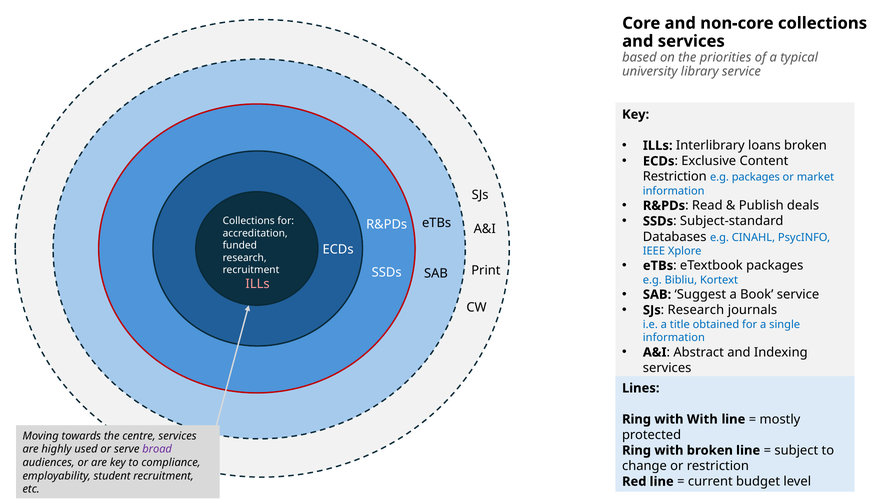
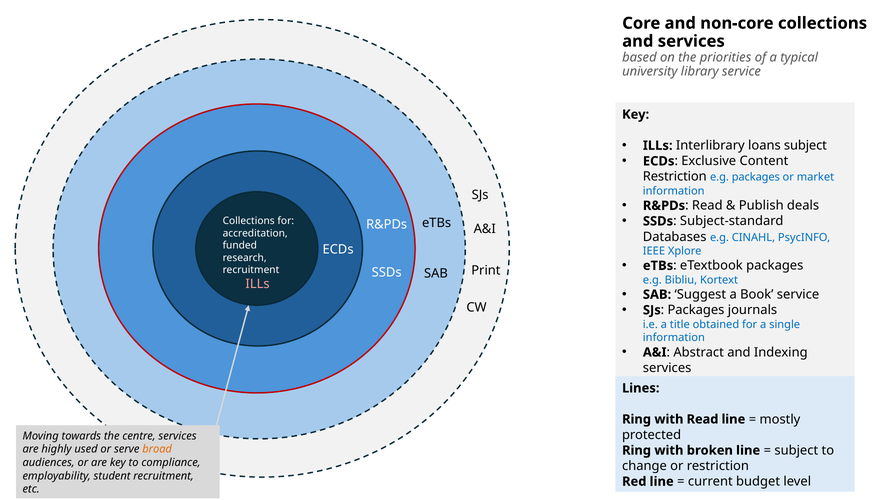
loans broken: broken -> subject (805, 145)
SJs Research: Research -> Packages (696, 310)
with With: With -> Read (702, 419)
broad colour: purple -> orange (157, 449)
